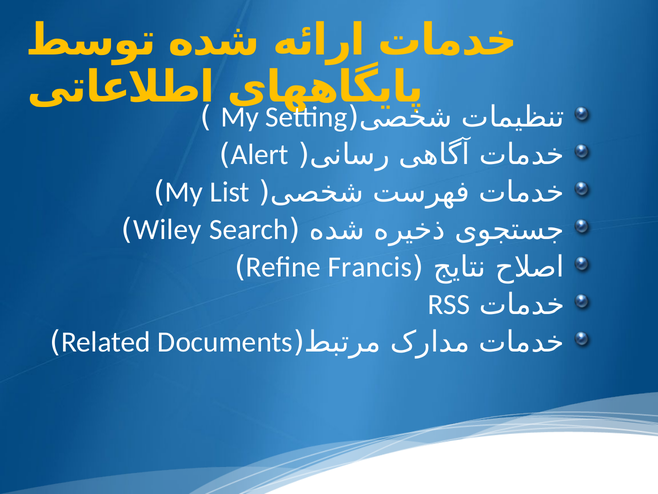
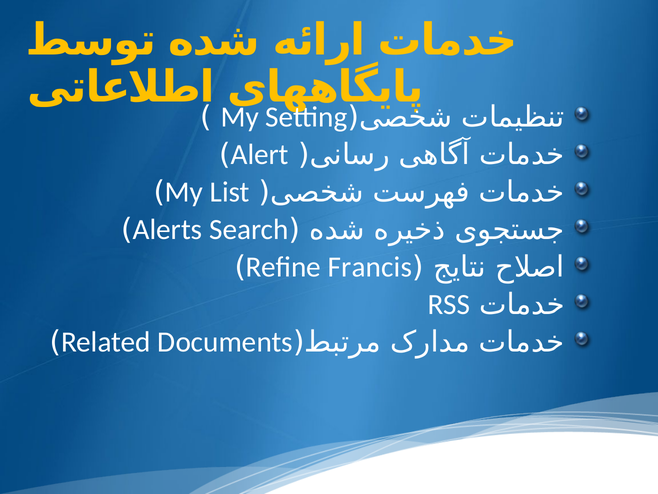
Wiley: Wiley -> Alerts (168, 230)
